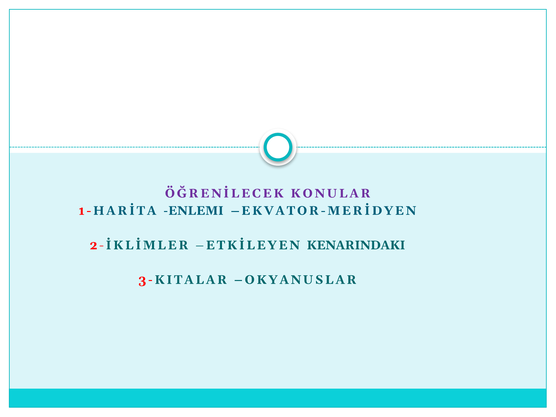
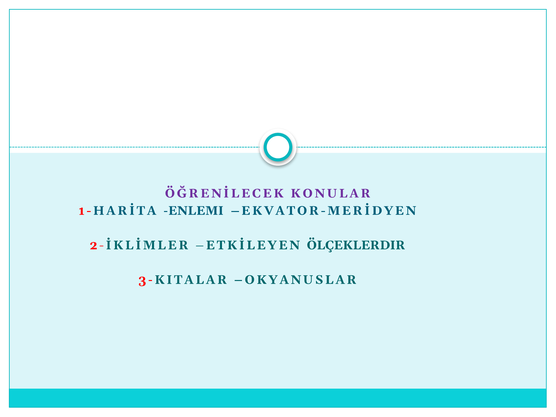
KENARINDAKI: KENARINDAKI -> ÖLÇEKLERDIR (356, 245)
